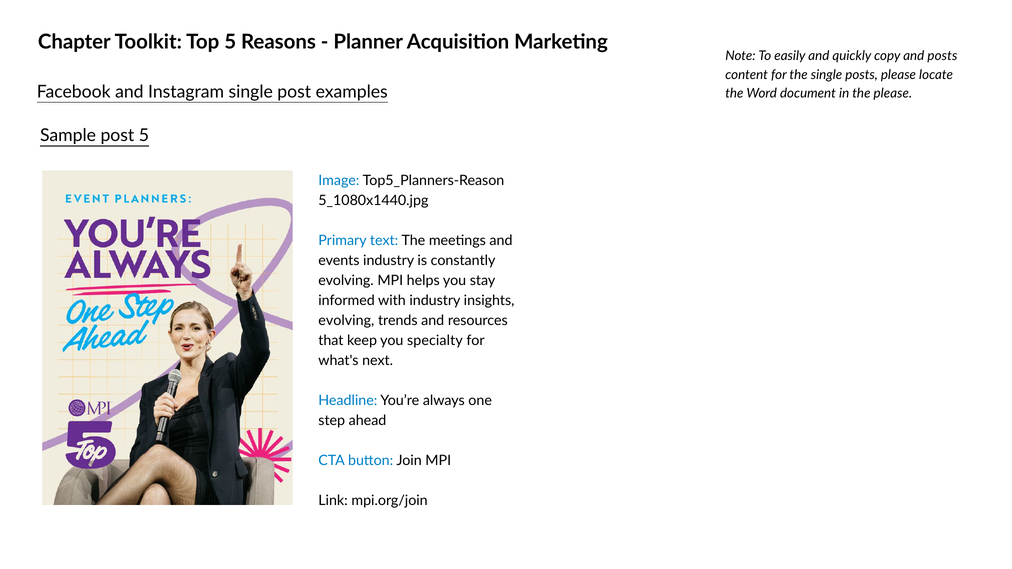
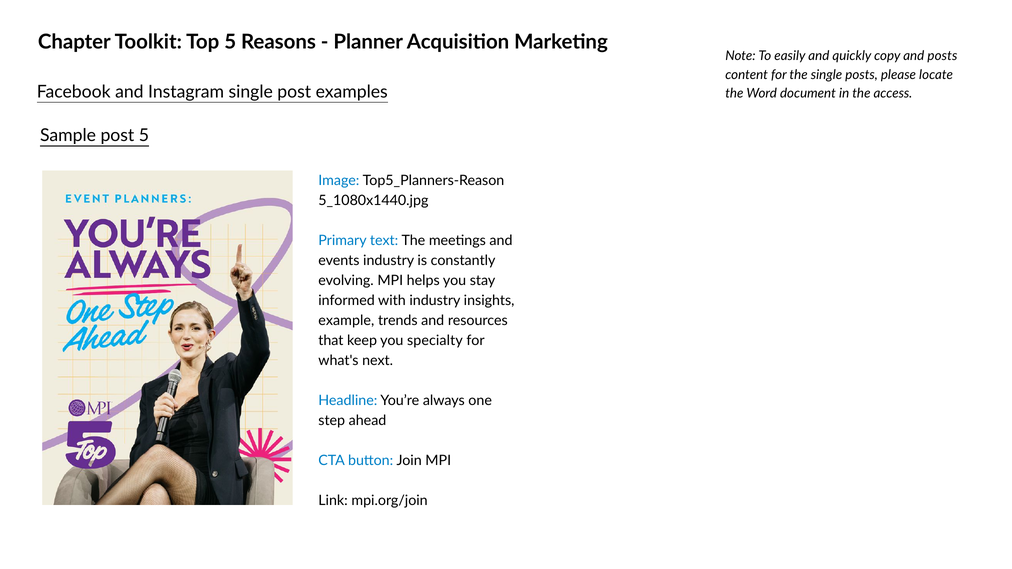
the please: please -> access (893, 93)
evolving: evolving -> example (346, 321)
